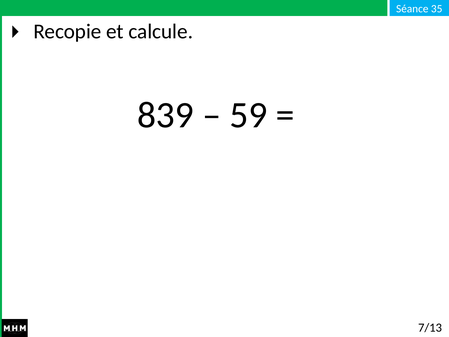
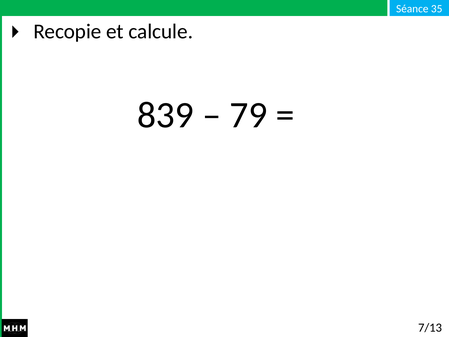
59: 59 -> 79 (248, 115)
